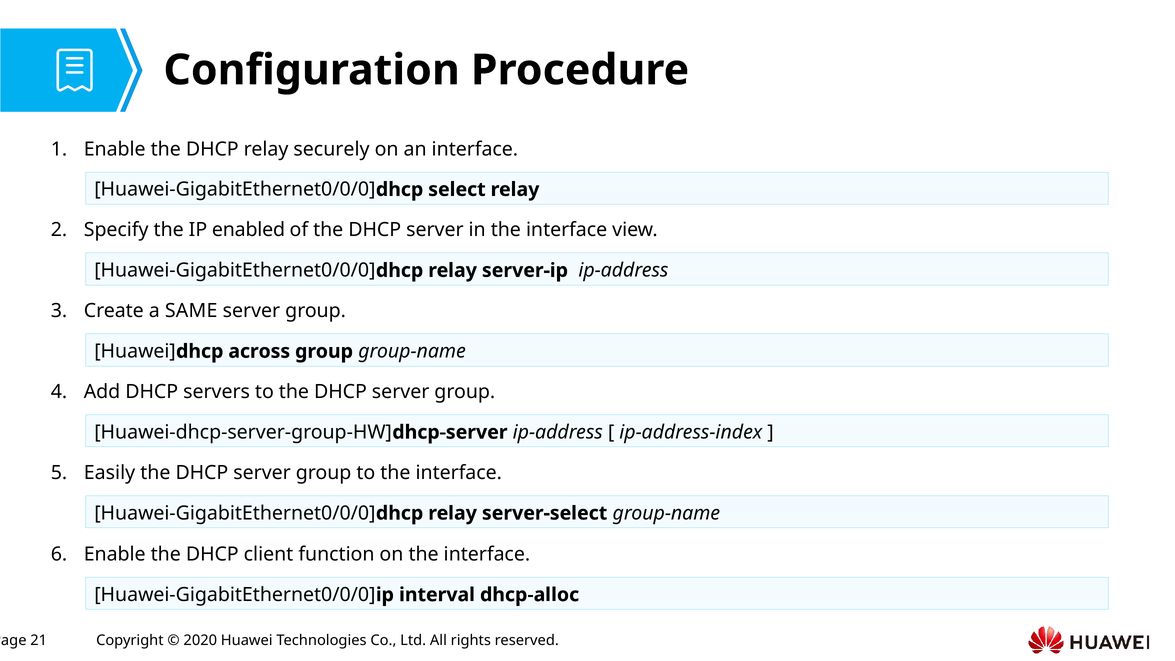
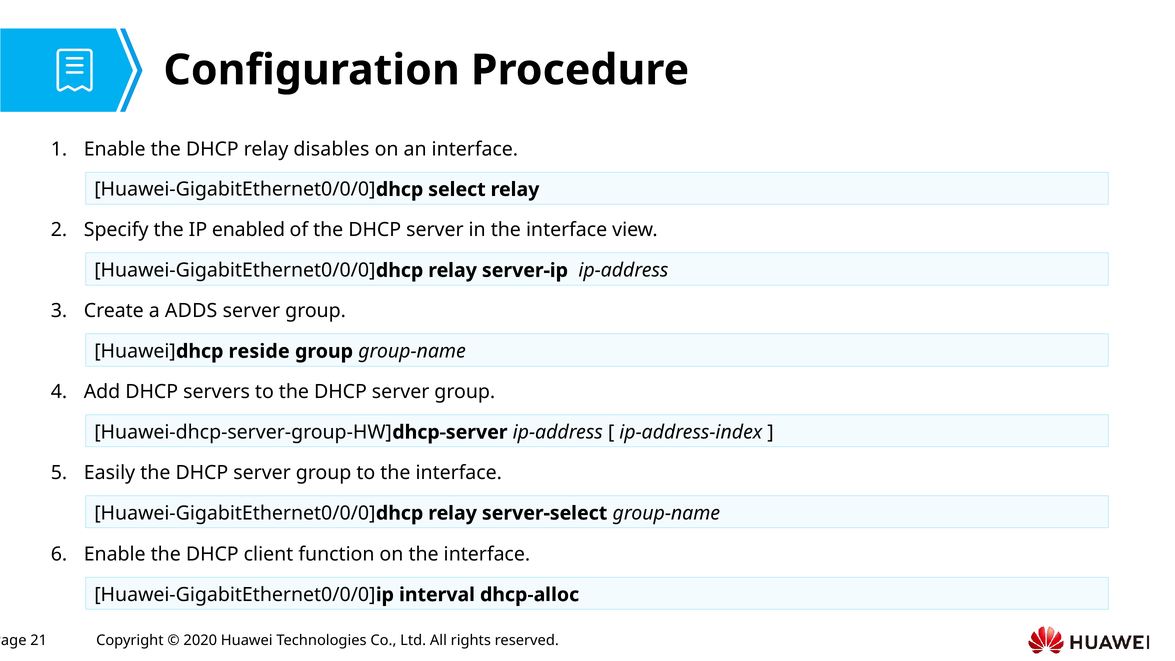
securely: securely -> disables (331, 149)
SAME: SAME -> ADDS (191, 311)
across: across -> reside (259, 351)
